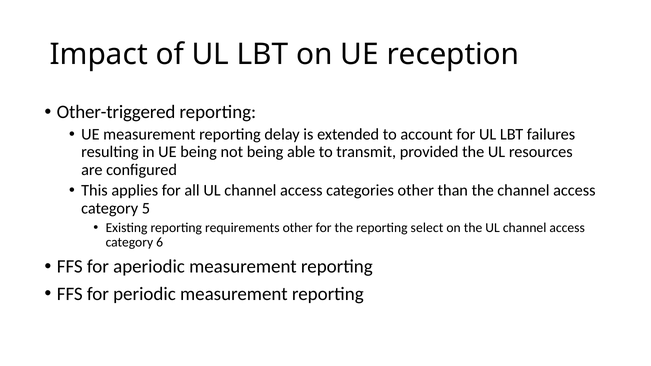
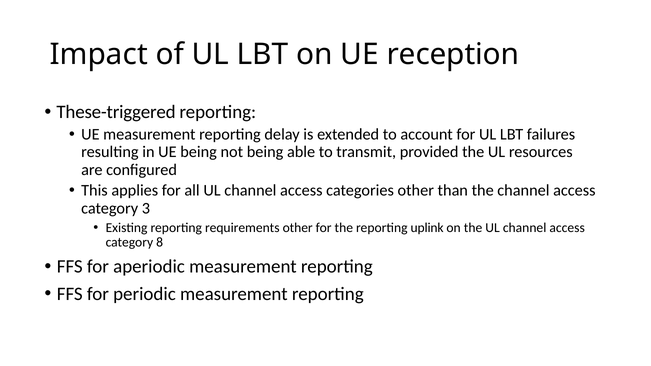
Other-triggered: Other-triggered -> These-triggered (116, 112)
5: 5 -> 3 (146, 208)
select: select -> uplink (427, 228)
6: 6 -> 8 (160, 242)
